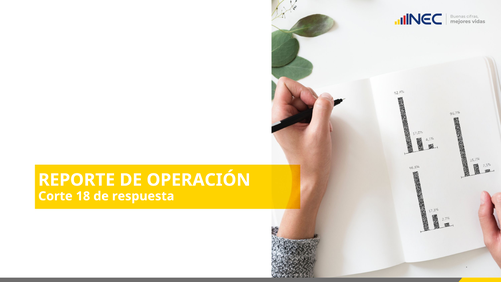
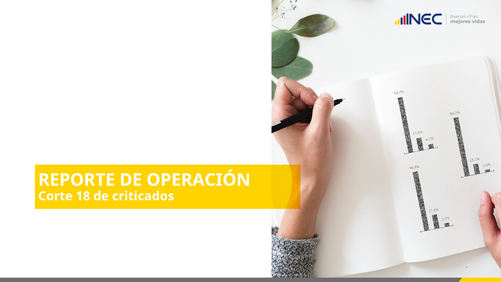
respuesta: respuesta -> criticados (143, 196)
